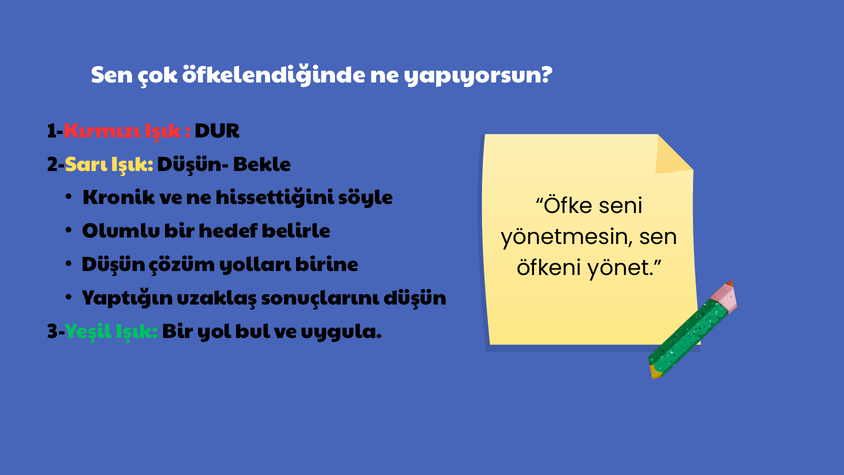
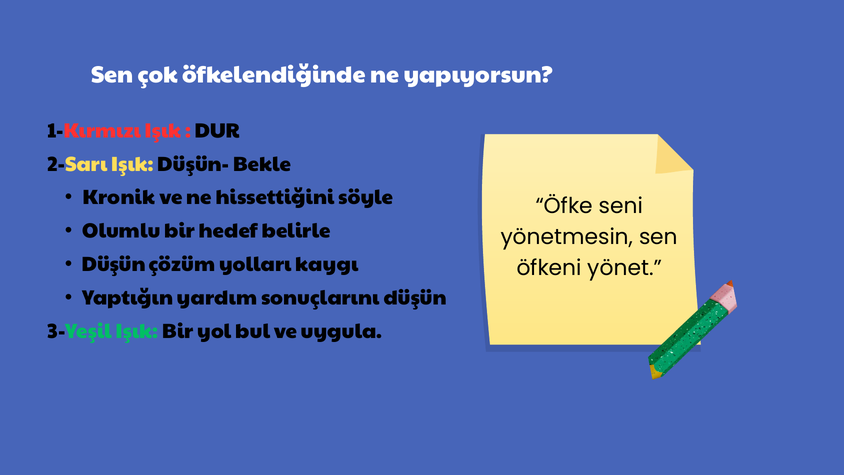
birine: birine -> kaygı (327, 265)
uzaklaş: uzaklaş -> yardım (217, 298)
